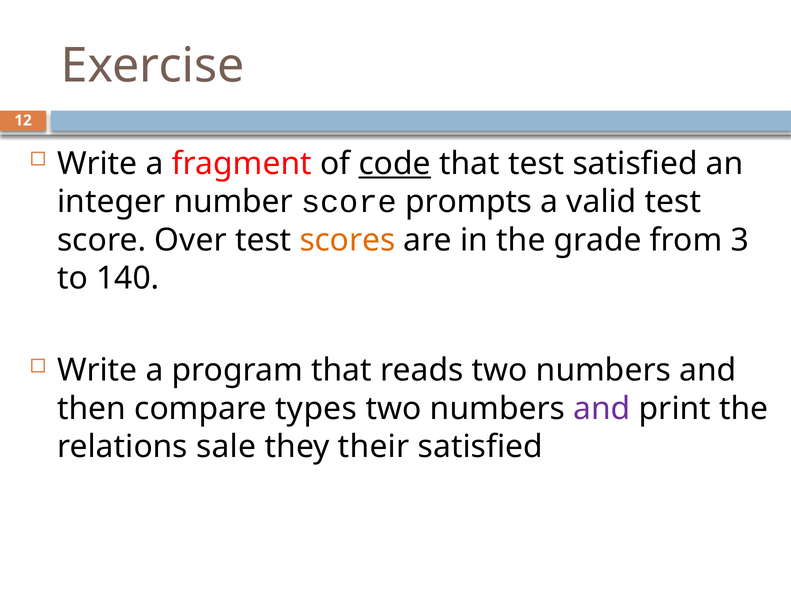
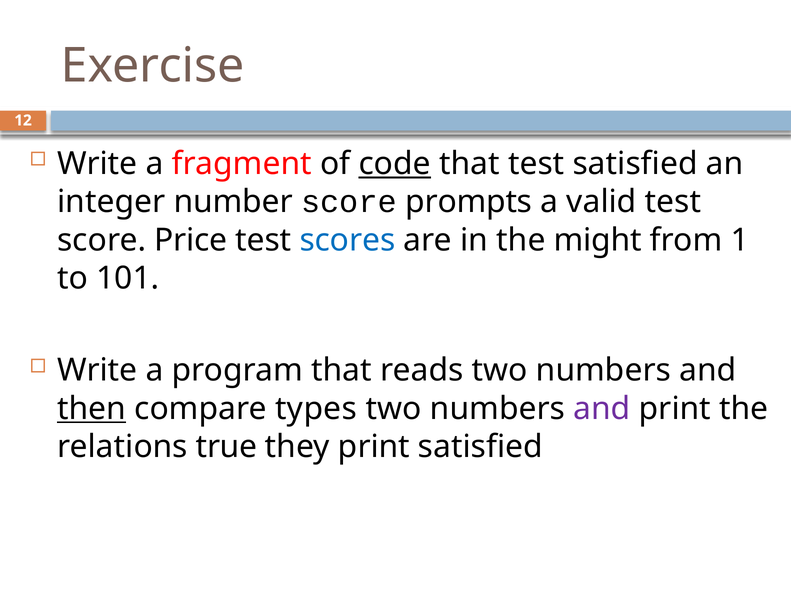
Over: Over -> Price (191, 240)
scores colour: orange -> blue (347, 240)
grade: grade -> might (598, 240)
3: 3 -> 1 (740, 240)
140: 140 -> 101 (128, 279)
then underline: none -> present (92, 409)
sale: sale -> true (227, 447)
they their: their -> print (374, 447)
